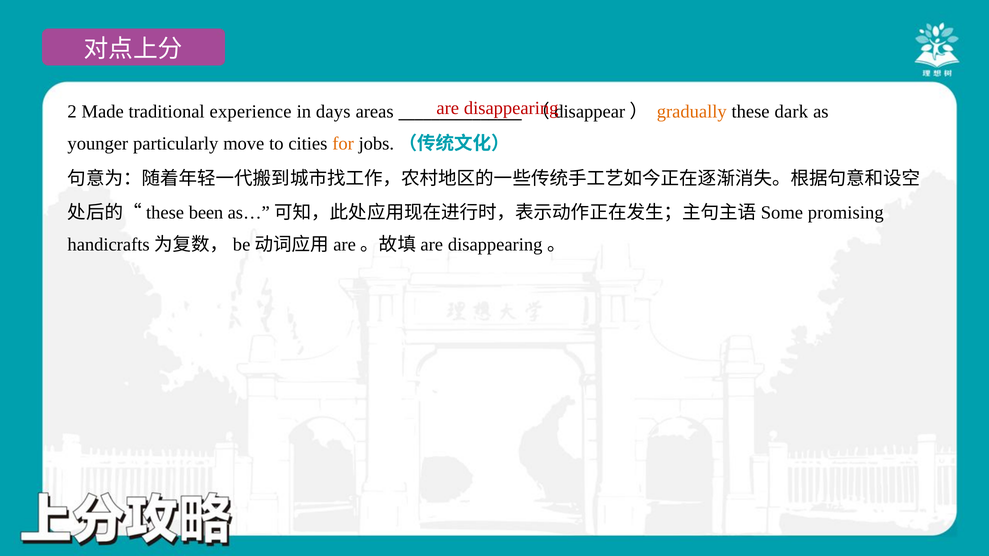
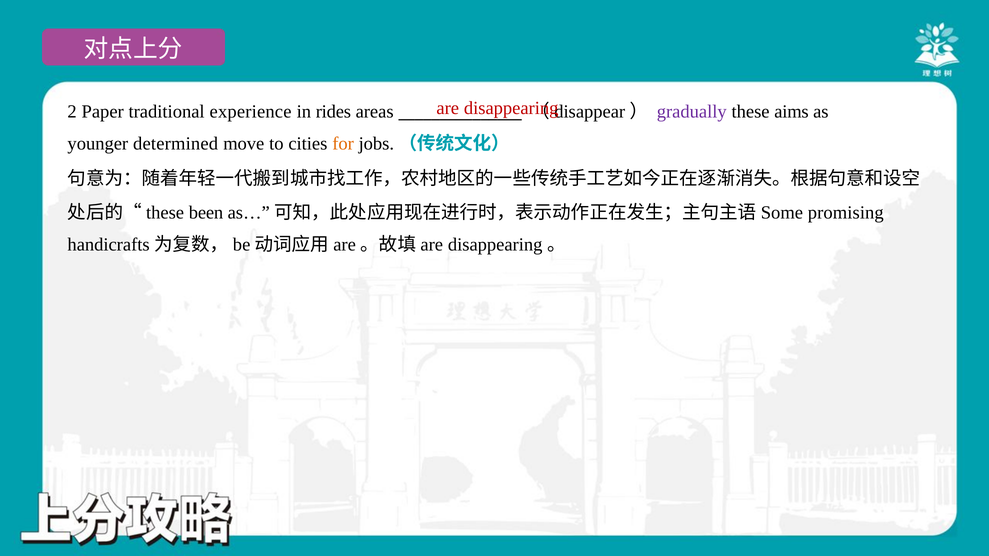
Made: Made -> Paper (103, 112)
days: days -> rides (333, 112)
gradually colour: orange -> purple (692, 112)
dark: dark -> aims (791, 112)
particularly: particularly -> determined (176, 144)
